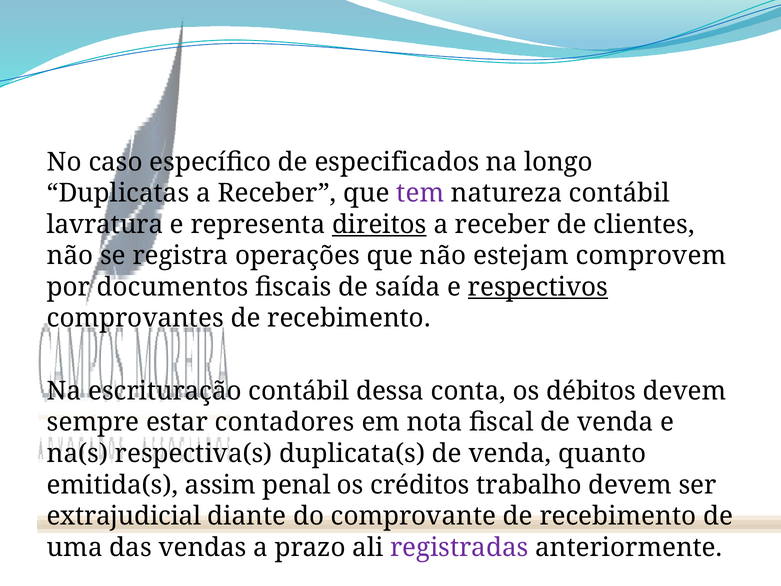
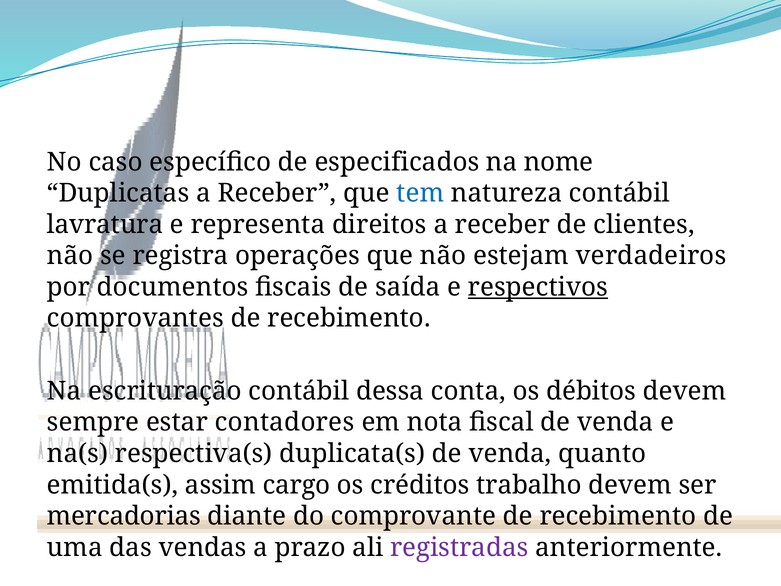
longo: longo -> nome (559, 162)
tem colour: purple -> blue (420, 193)
direitos underline: present -> none (379, 224)
comprovem: comprovem -> verdadeiros (651, 256)
penal: penal -> cargo (297, 485)
extrajudicial: extrajudicial -> mercadorias (124, 516)
